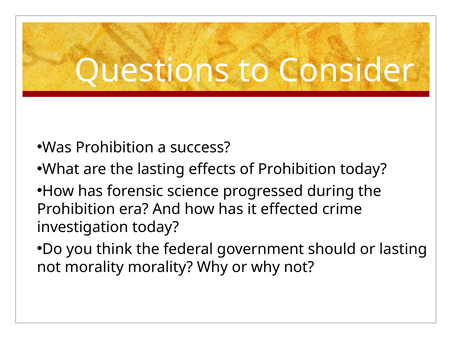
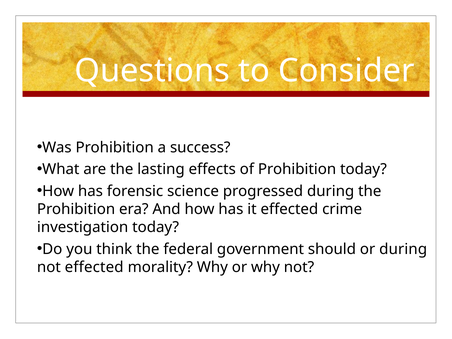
or lasting: lasting -> during (403, 249)
not morality: morality -> effected (94, 267)
